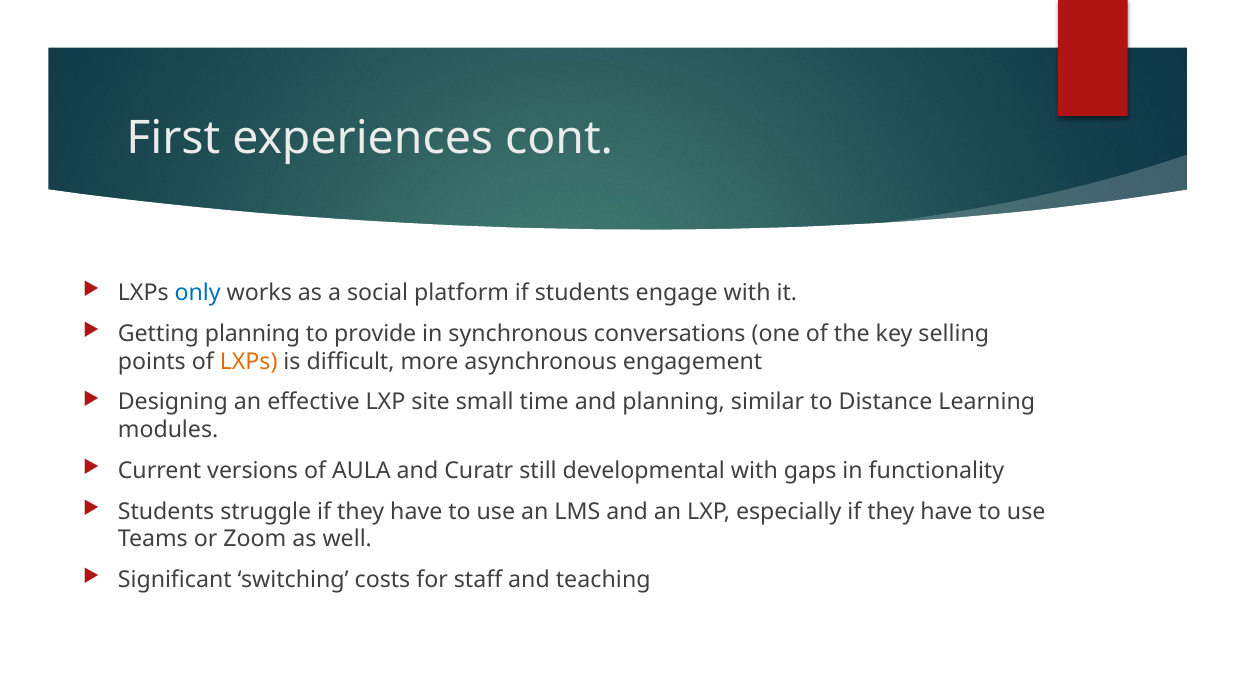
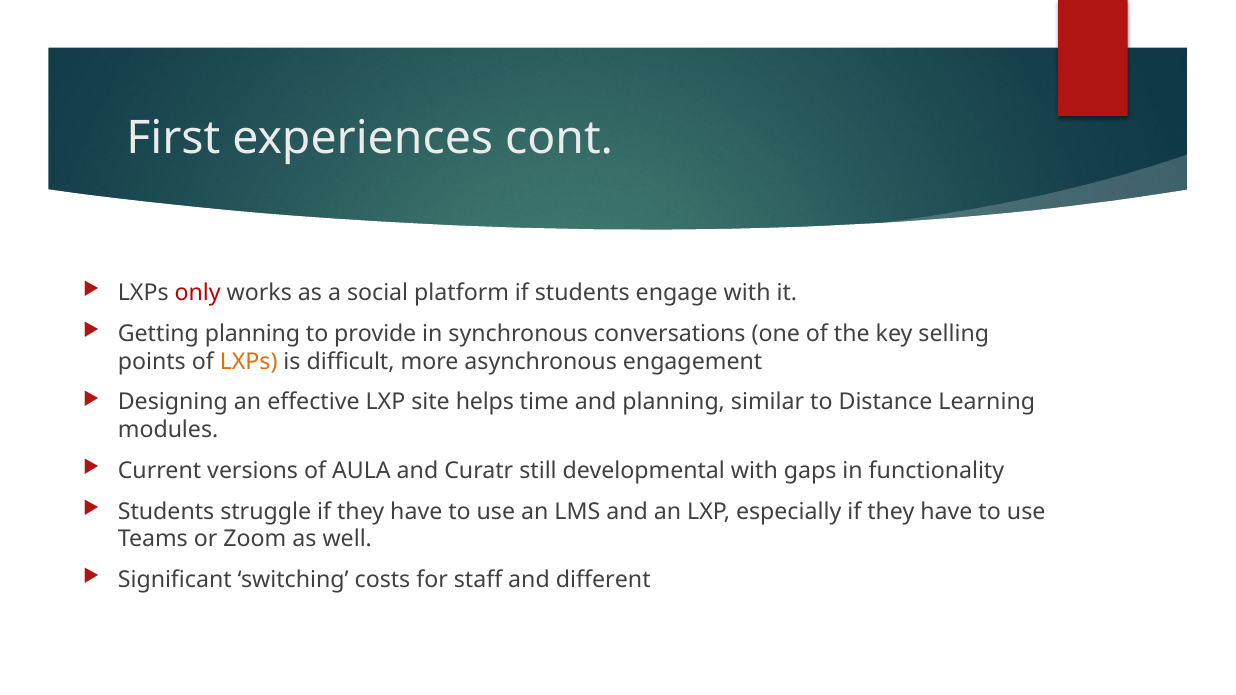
only colour: blue -> red (198, 293)
small: small -> helps (485, 402)
teaching: teaching -> different (603, 580)
